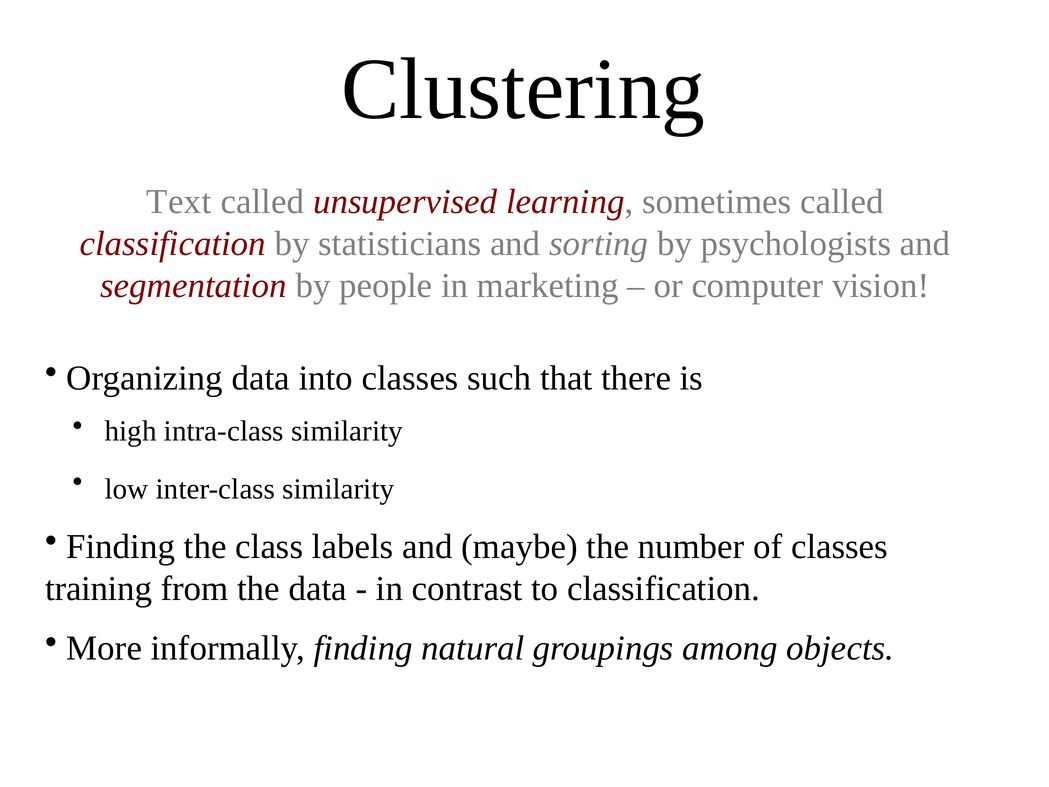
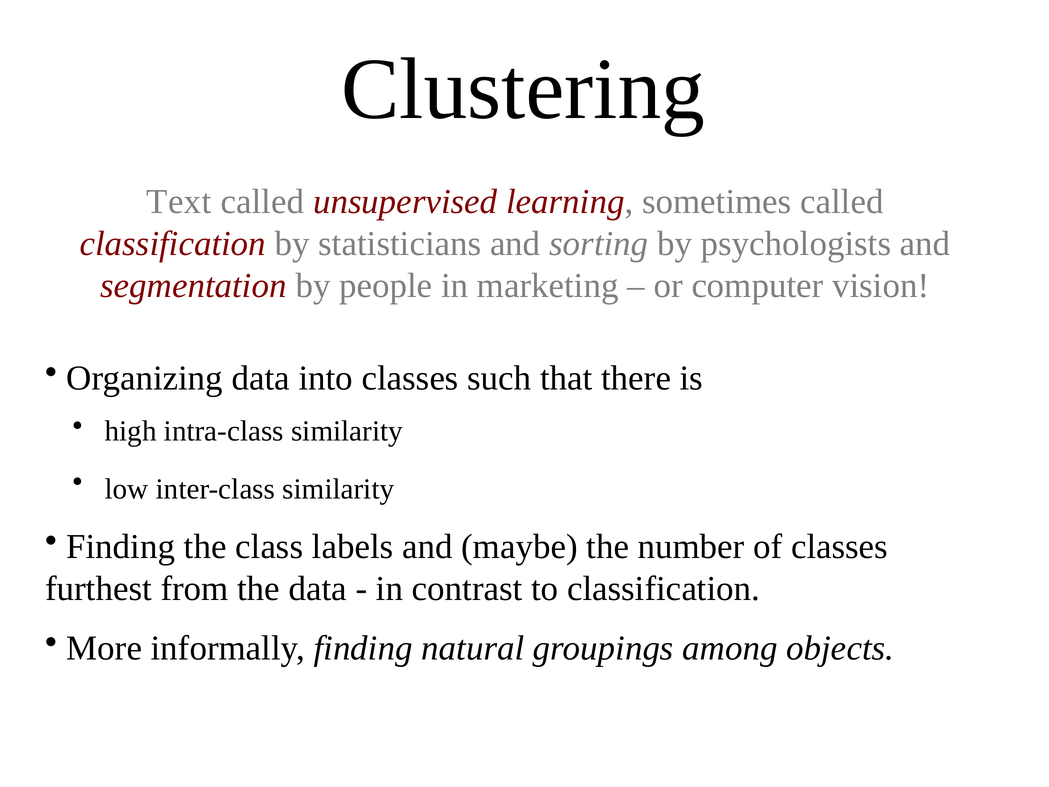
training: training -> furthest (99, 589)
